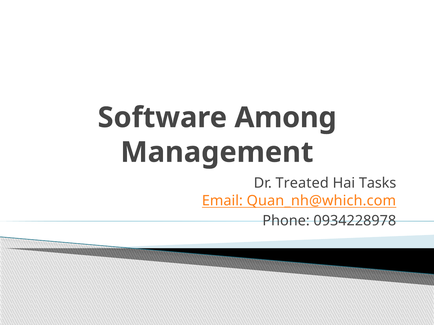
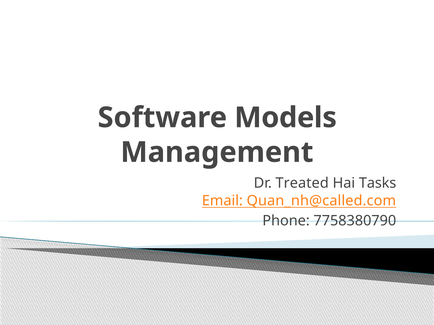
Among: Among -> Models (286, 118)
Quan_nh@which.com: Quan_nh@which.com -> Quan_nh@called.com (321, 201)
0934228978: 0934228978 -> 7758380790 (355, 221)
